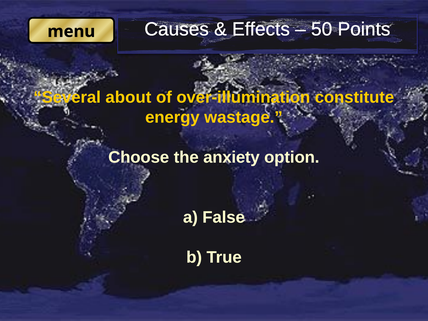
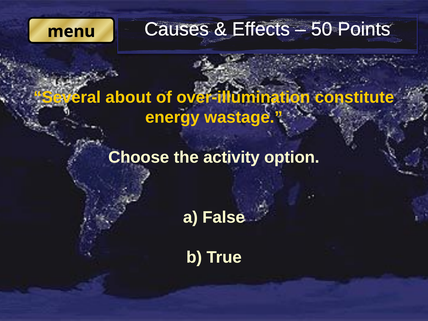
anxiety: anxiety -> activity (231, 157)
